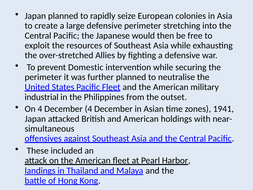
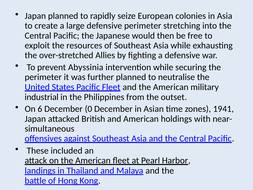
Domestic: Domestic -> Abyssinia (86, 67)
On 4: 4 -> 6 (40, 109)
December 4: 4 -> 0 (88, 109)
